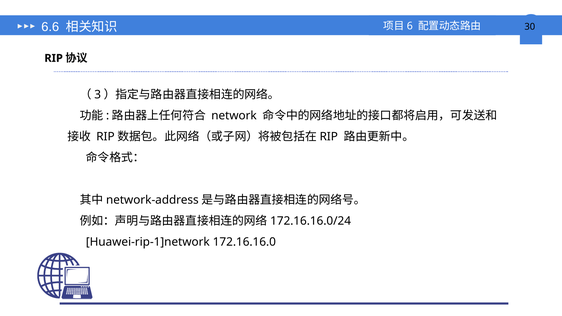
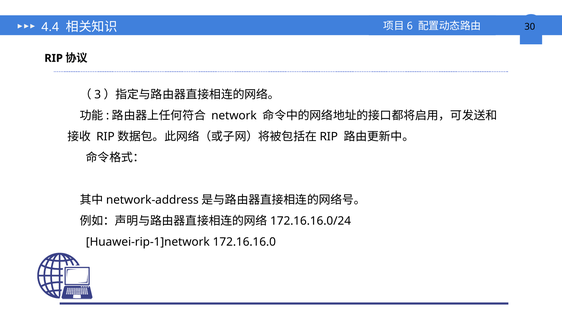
6.6: 6.6 -> 4.4 (50, 27)
